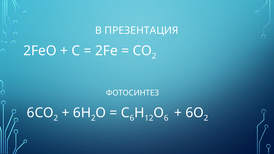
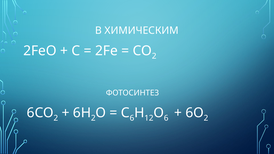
ПРЕЗЕНТАЦИЯ: ПРЕЗЕНТАЦИЯ -> ХИМИЧЕСКИМ (142, 30)
